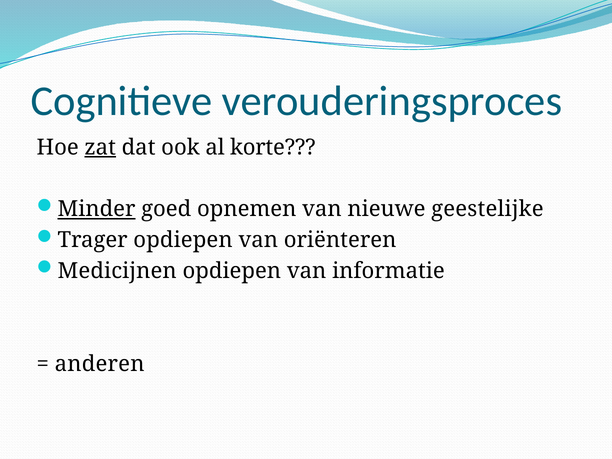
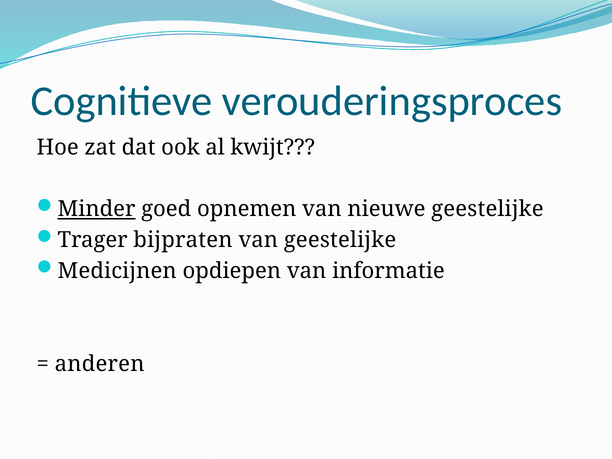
zat underline: present -> none (100, 147)
korte: korte -> kwijt (273, 147)
Trager opdiepen: opdiepen -> bijpraten (183, 240)
van oriënteren: oriënteren -> geestelijke (340, 240)
